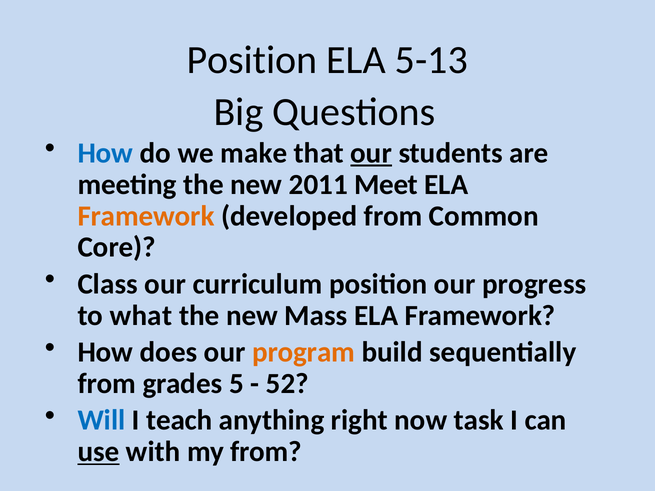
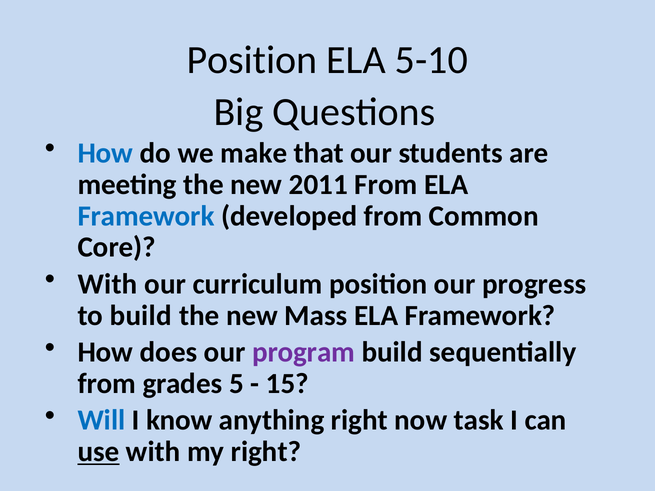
5-13: 5-13 -> 5-10 (431, 60)
our underline: present -> none (371, 153)
2011 Meet: Meet -> From (386, 185)
Framework colour: orange -> blue (146, 216)
Class: Class -> With (108, 284)
to what: what -> build (141, 316)
program colour: orange -> purple (304, 352)
52: 52 -> 15 (287, 384)
teach: teach -> know (179, 421)
my from: from -> right (266, 452)
